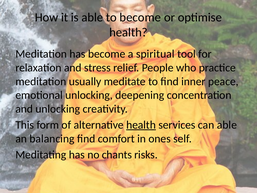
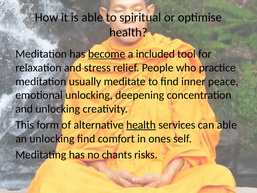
to become: become -> spiritual (140, 17)
become underline: none -> present (107, 54)
spiritual: spiritual -> included (155, 54)
an balancing: balancing -> unlocking (52, 138)
